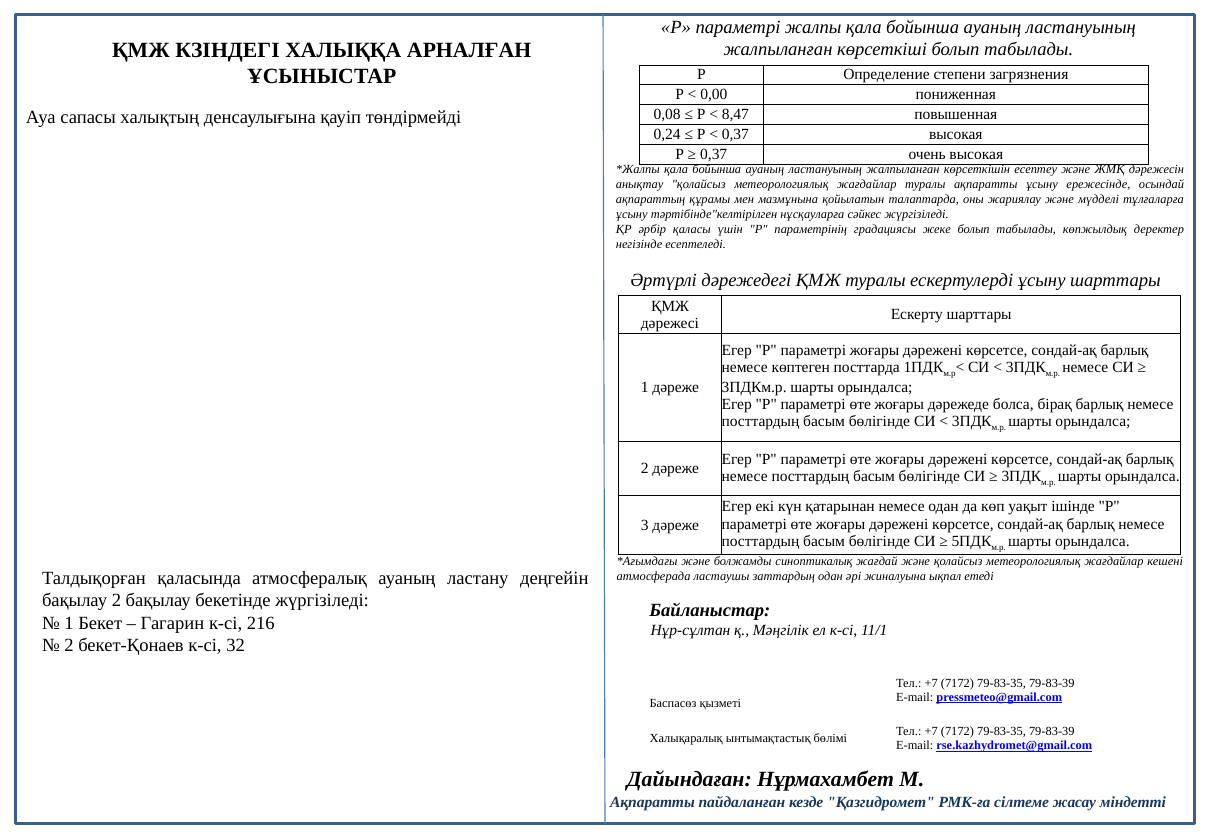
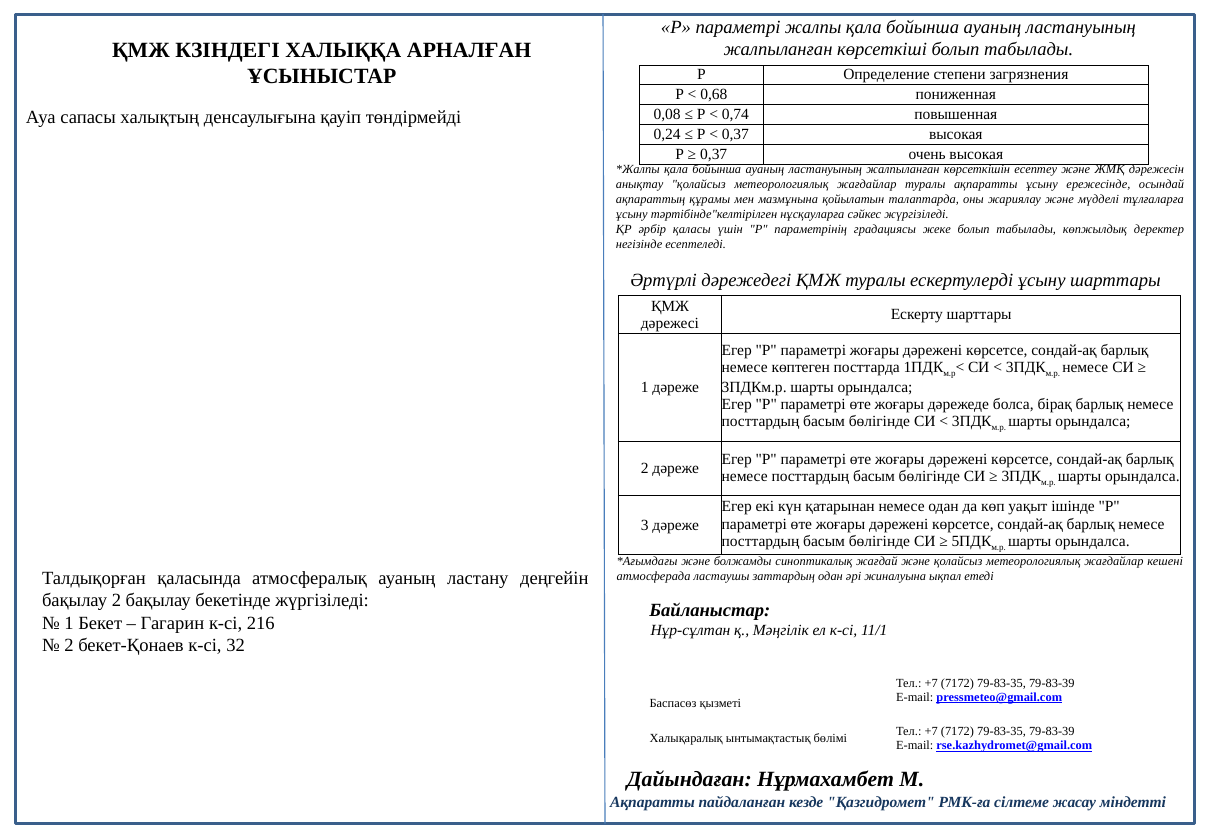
0,00: 0,00 -> 0,68 (714, 95)
8,47: 8,47 -> 0,74 (735, 115)
